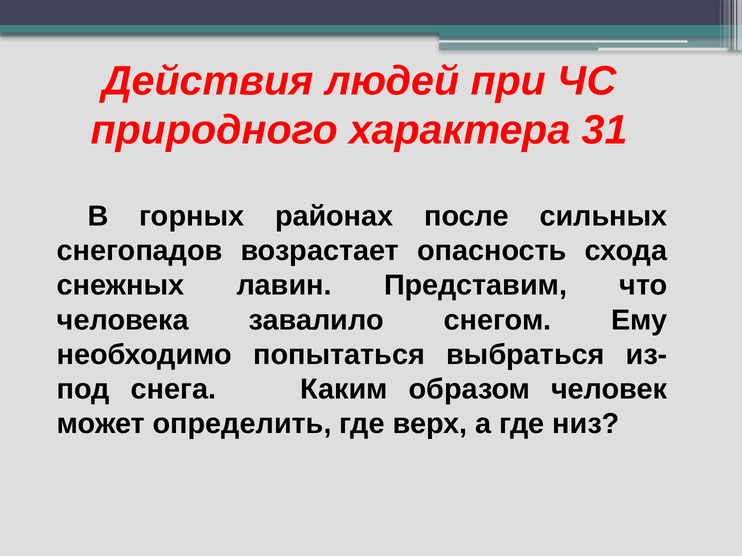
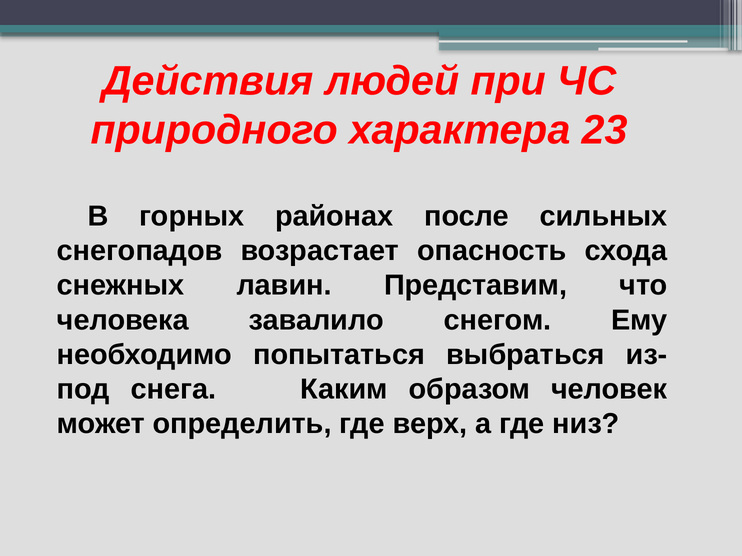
31: 31 -> 23 (605, 131)
